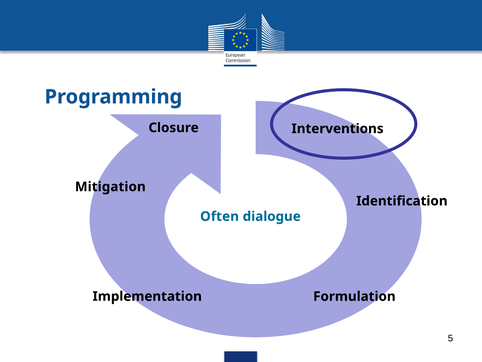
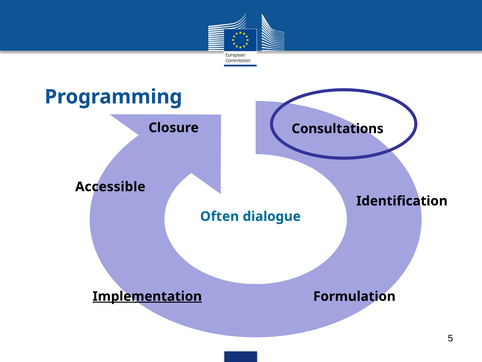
Interventions: Interventions -> Consultations (338, 129)
Mitigation: Mitigation -> Accessible (110, 187)
Implementation underline: none -> present (147, 296)
